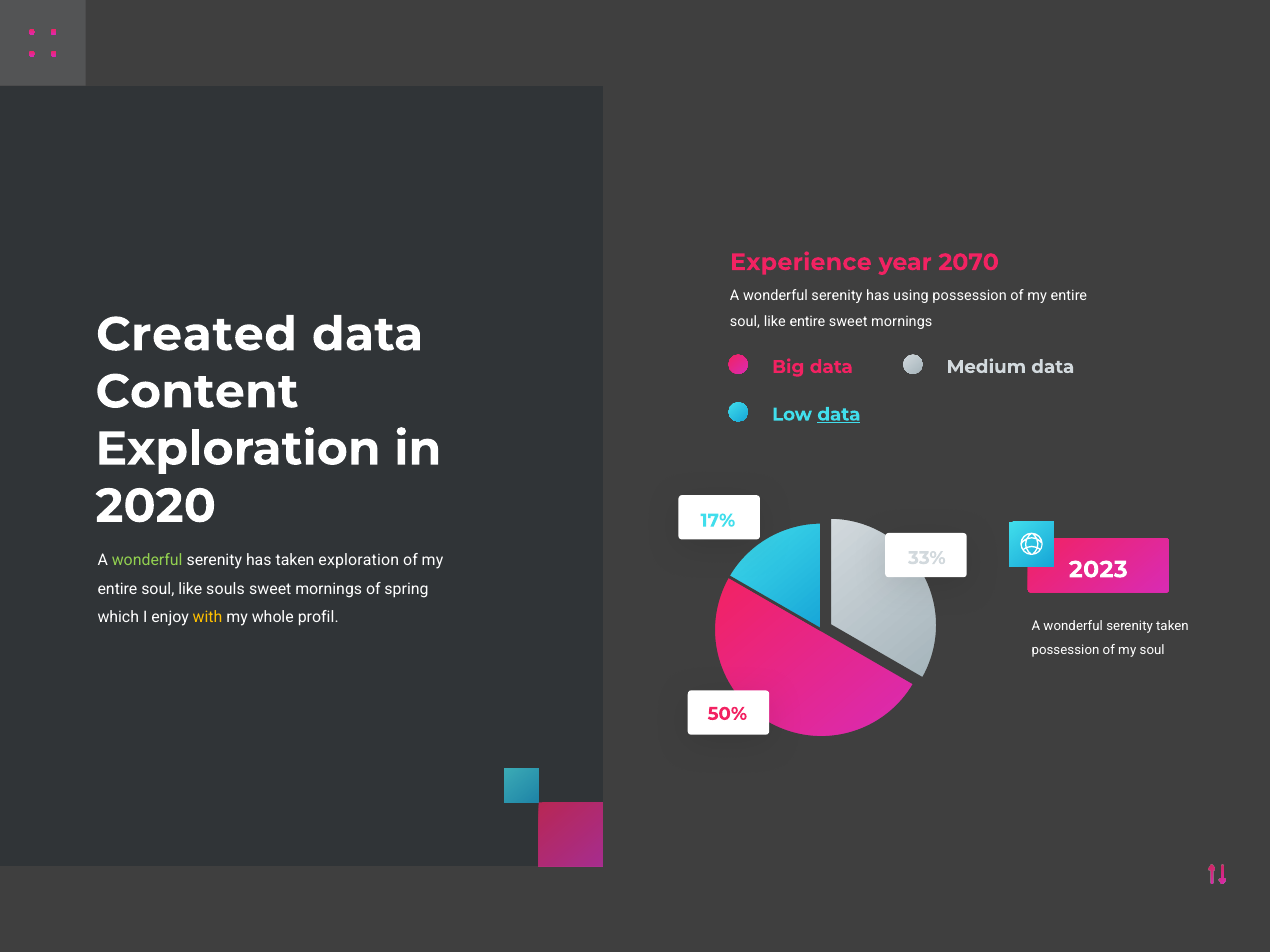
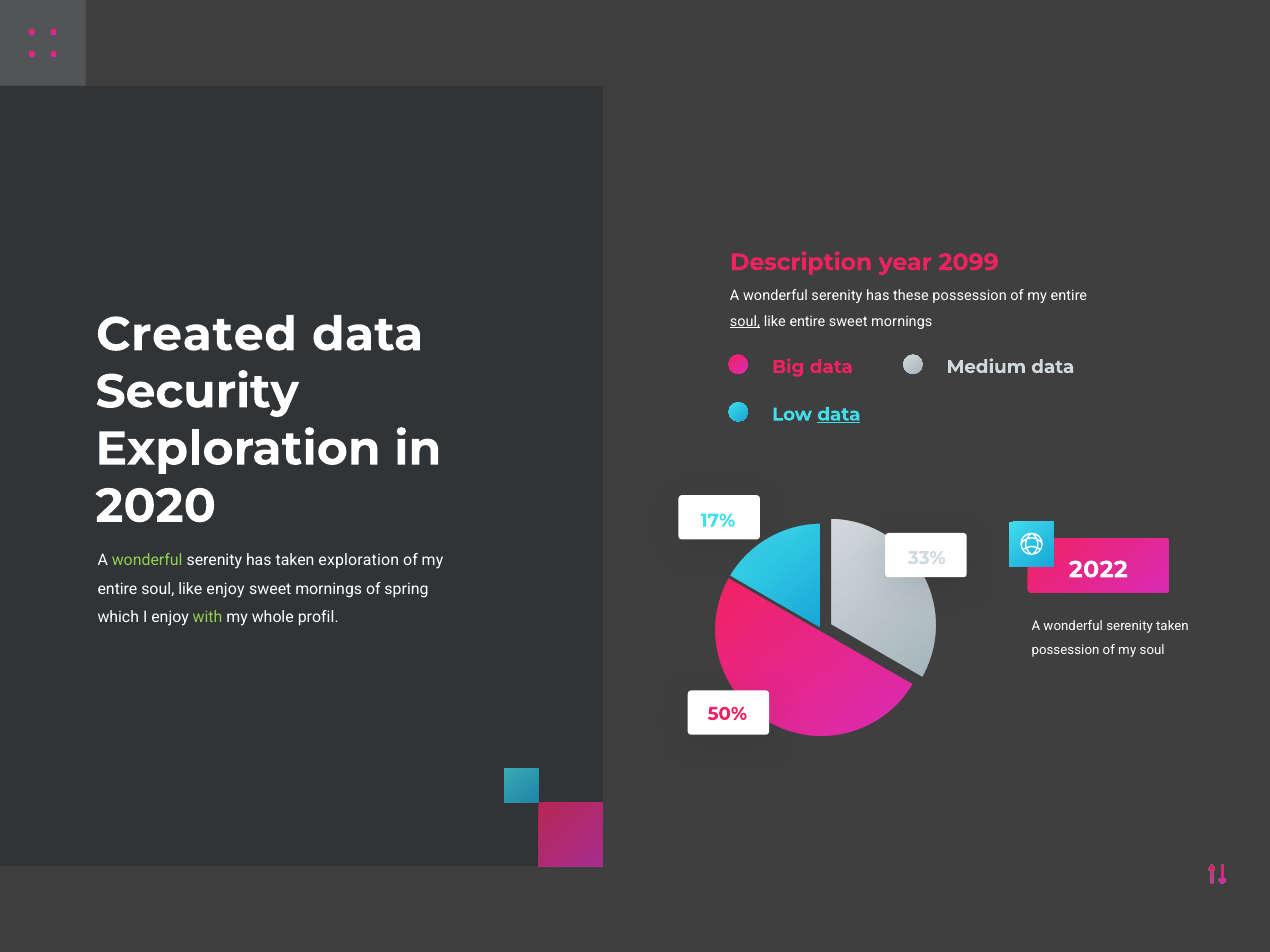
Experience: Experience -> Description (801, 262)
2070: 2070 -> 2099 (969, 262)
using: using -> these (911, 295)
soul underline: none -> present (745, 322)
Content: Content -> Security (197, 392)
2023: 2023 -> 2022 (1098, 570)
like souls: souls -> enjoy (226, 589)
with colour: yellow -> light green (208, 618)
